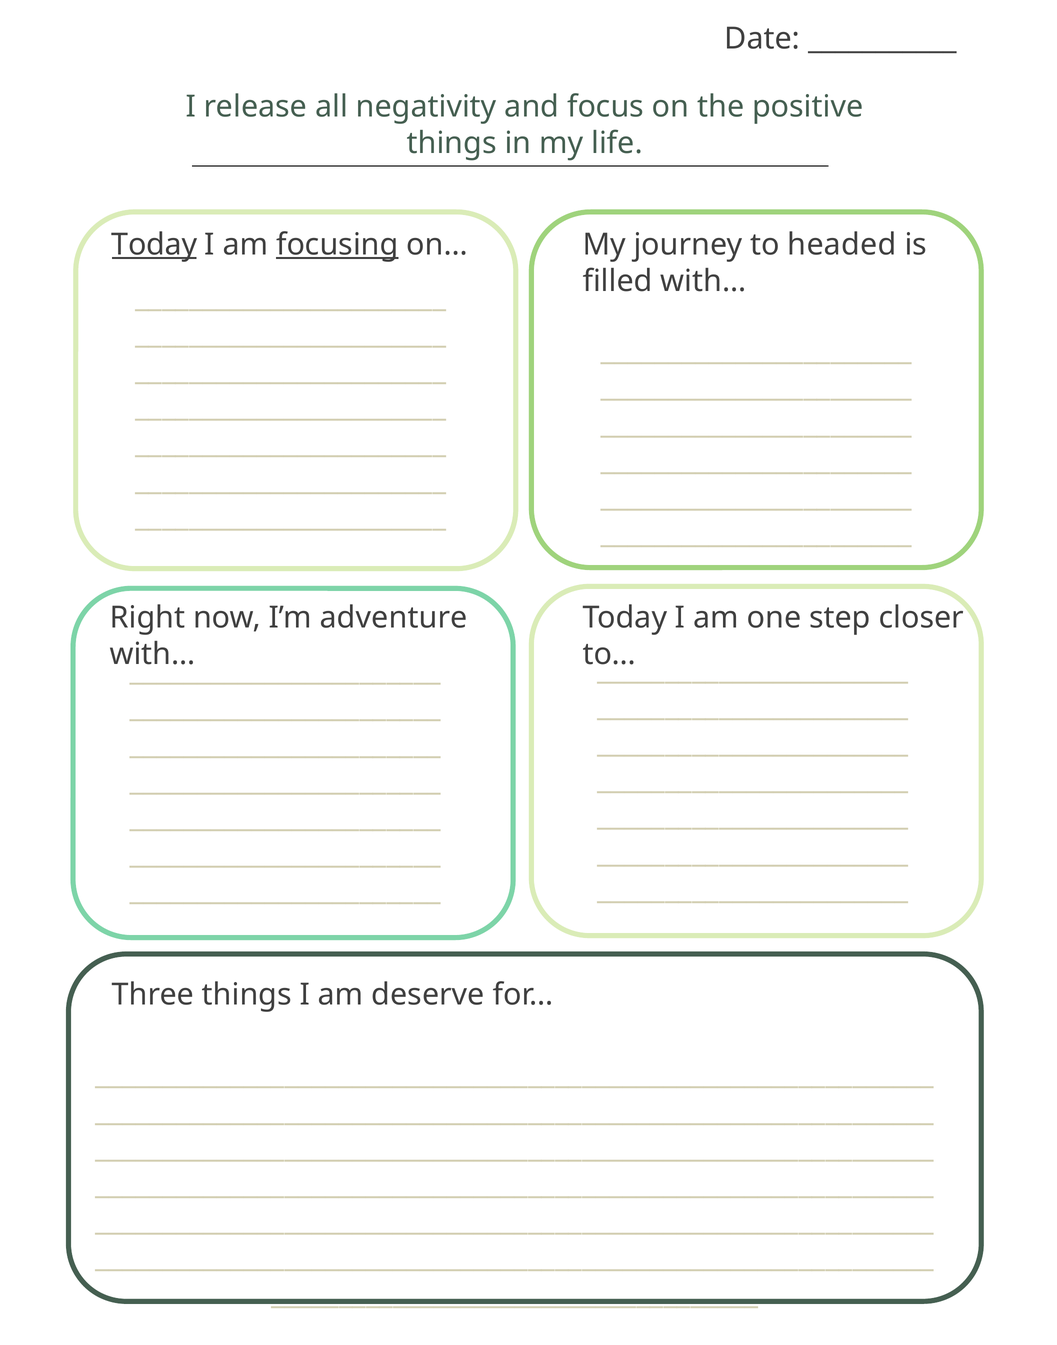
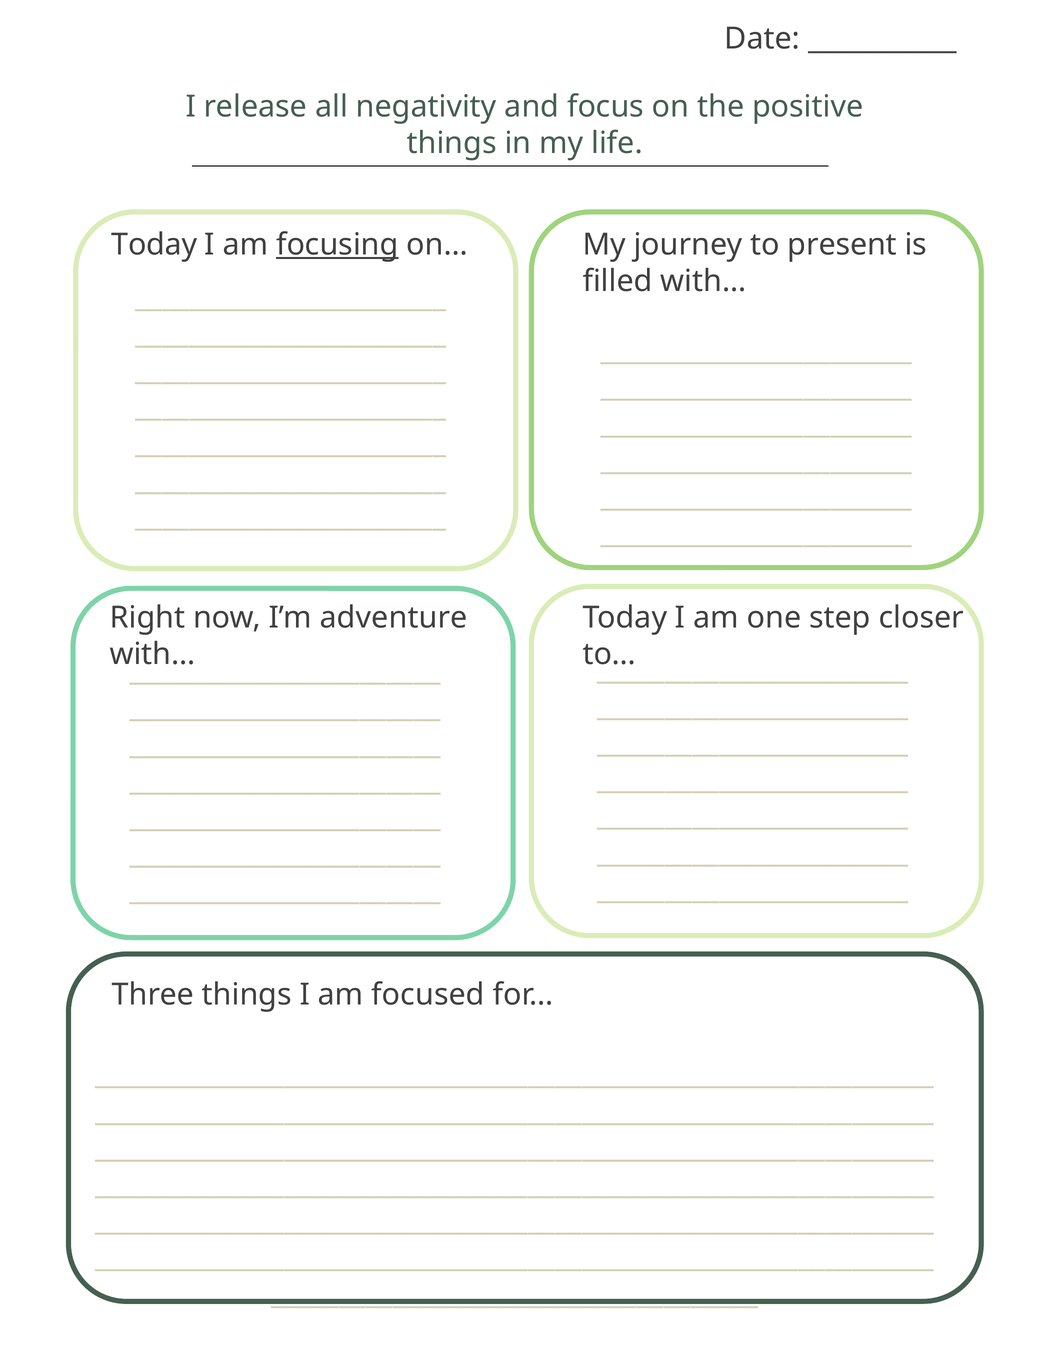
Today underline: present -> none (154, 245)
headed: headed -> present (842, 245)
deserve: deserve -> focused (428, 995)
